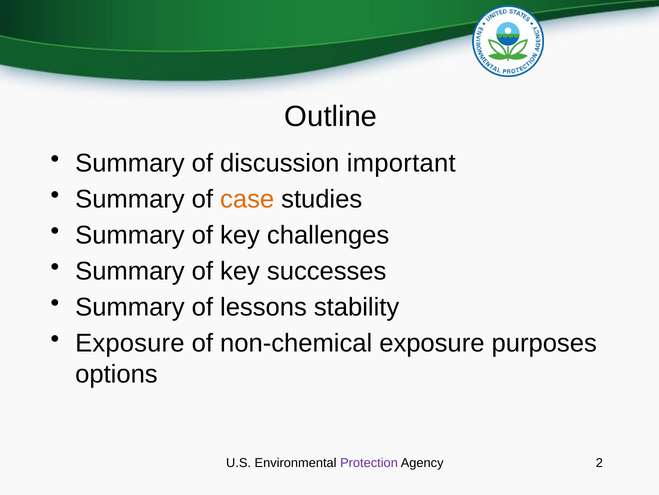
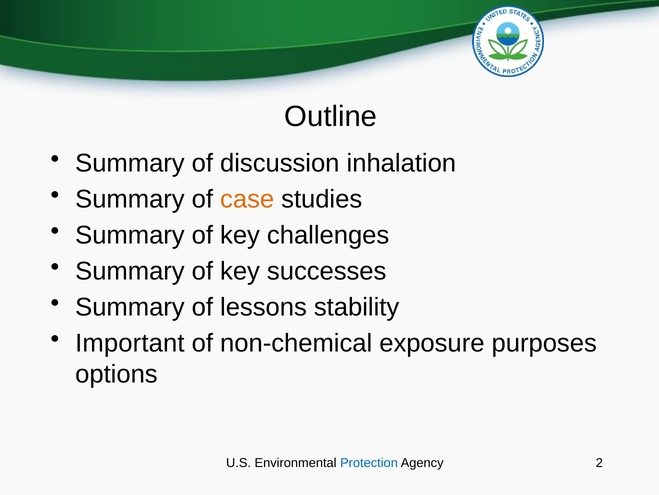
important: important -> inhalation (401, 163)
Exposure: Exposure -> Important (130, 343)
Protection colour: purple -> blue (369, 462)
